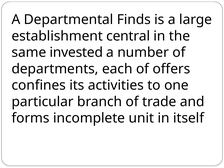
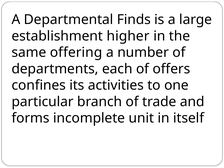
central: central -> higher (128, 36)
invested: invested -> offering (76, 52)
